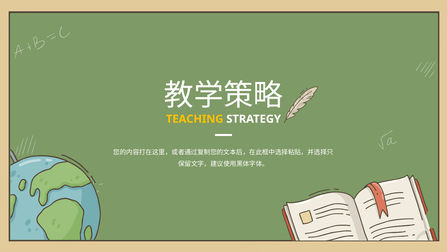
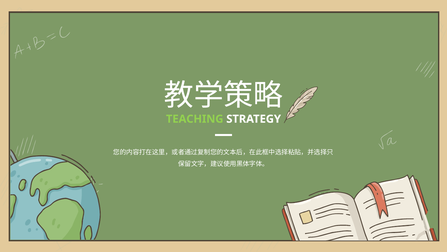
TEACHING colour: yellow -> light green (195, 119)
